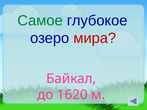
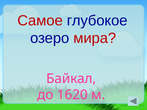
Самое colour: green -> red (40, 21)
